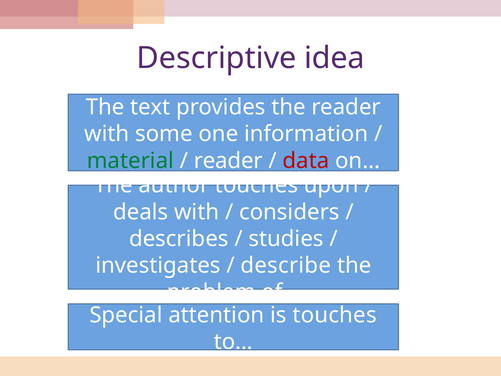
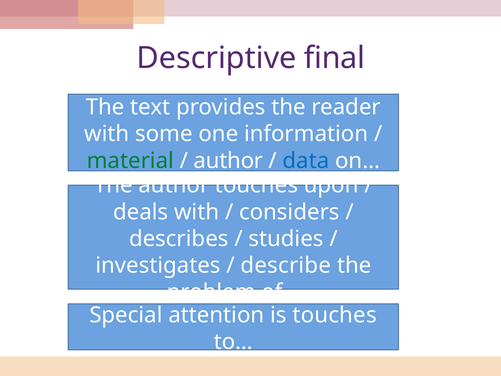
idea: idea -> final (334, 58)
reader: reader -> author (228, 161)
data colour: red -> blue (306, 161)
